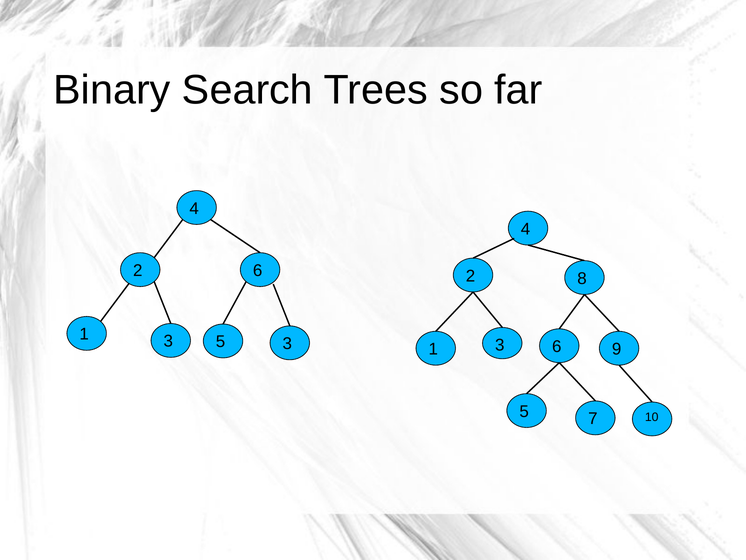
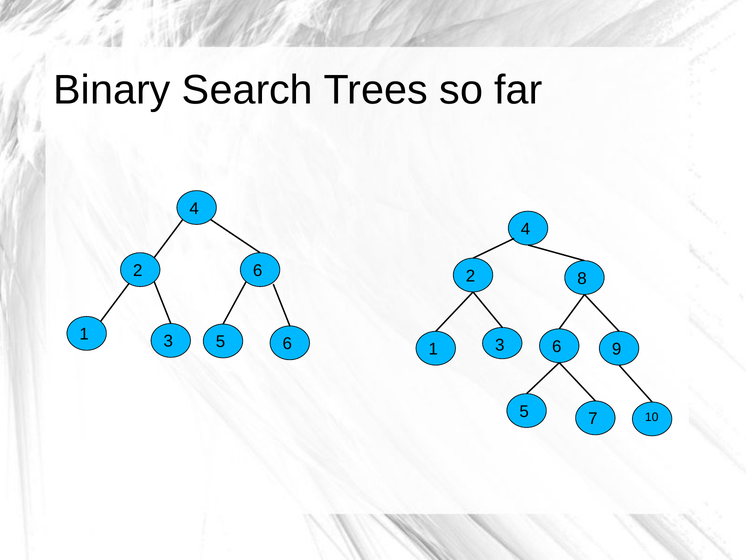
5 3: 3 -> 6 (287, 343)
